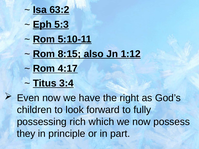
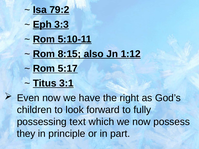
63:2: 63:2 -> 79:2 (59, 10)
5:3: 5:3 -> 3:3 (62, 25)
4:17: 4:17 -> 5:17 (68, 69)
3:4: 3:4 -> 3:1 (66, 83)
rich: rich -> text (78, 122)
